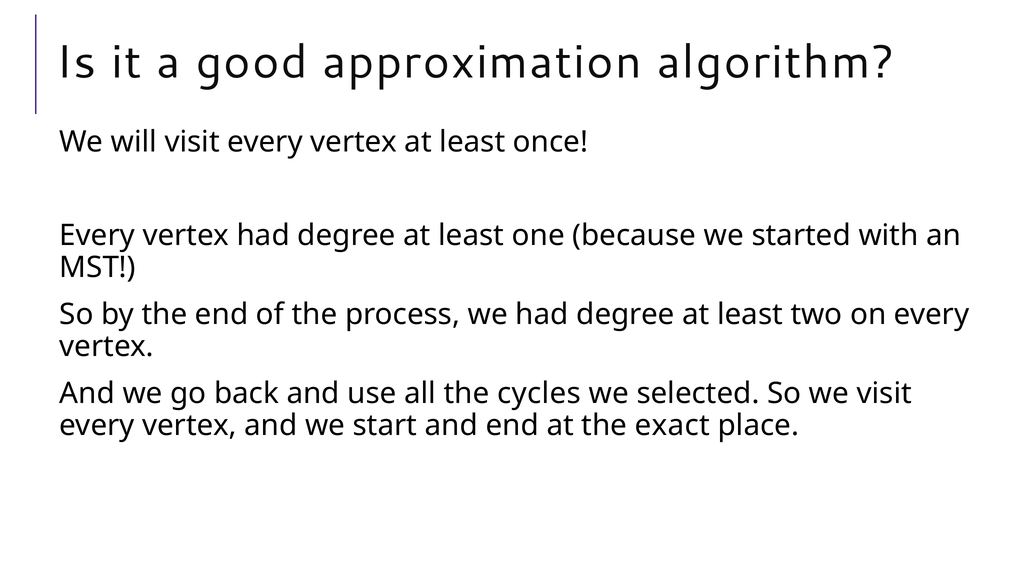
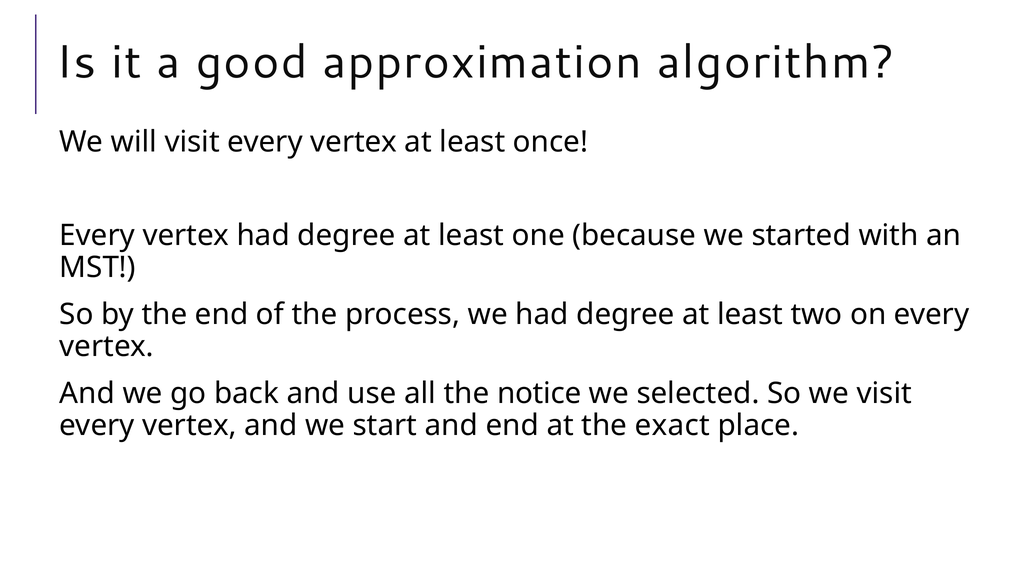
cycles: cycles -> notice (539, 393)
